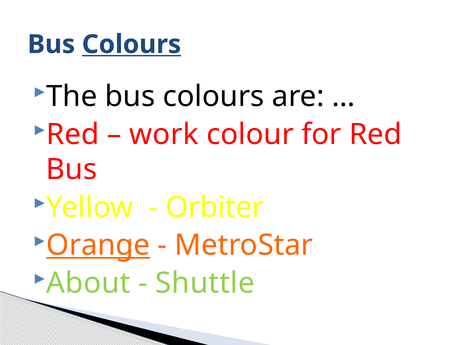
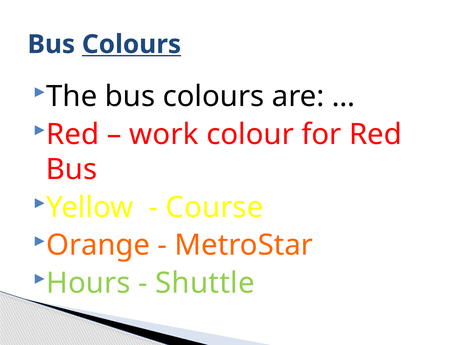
Orbiter: Orbiter -> Course (214, 207)
Orange underline: present -> none (98, 245)
About: About -> Hours (88, 283)
